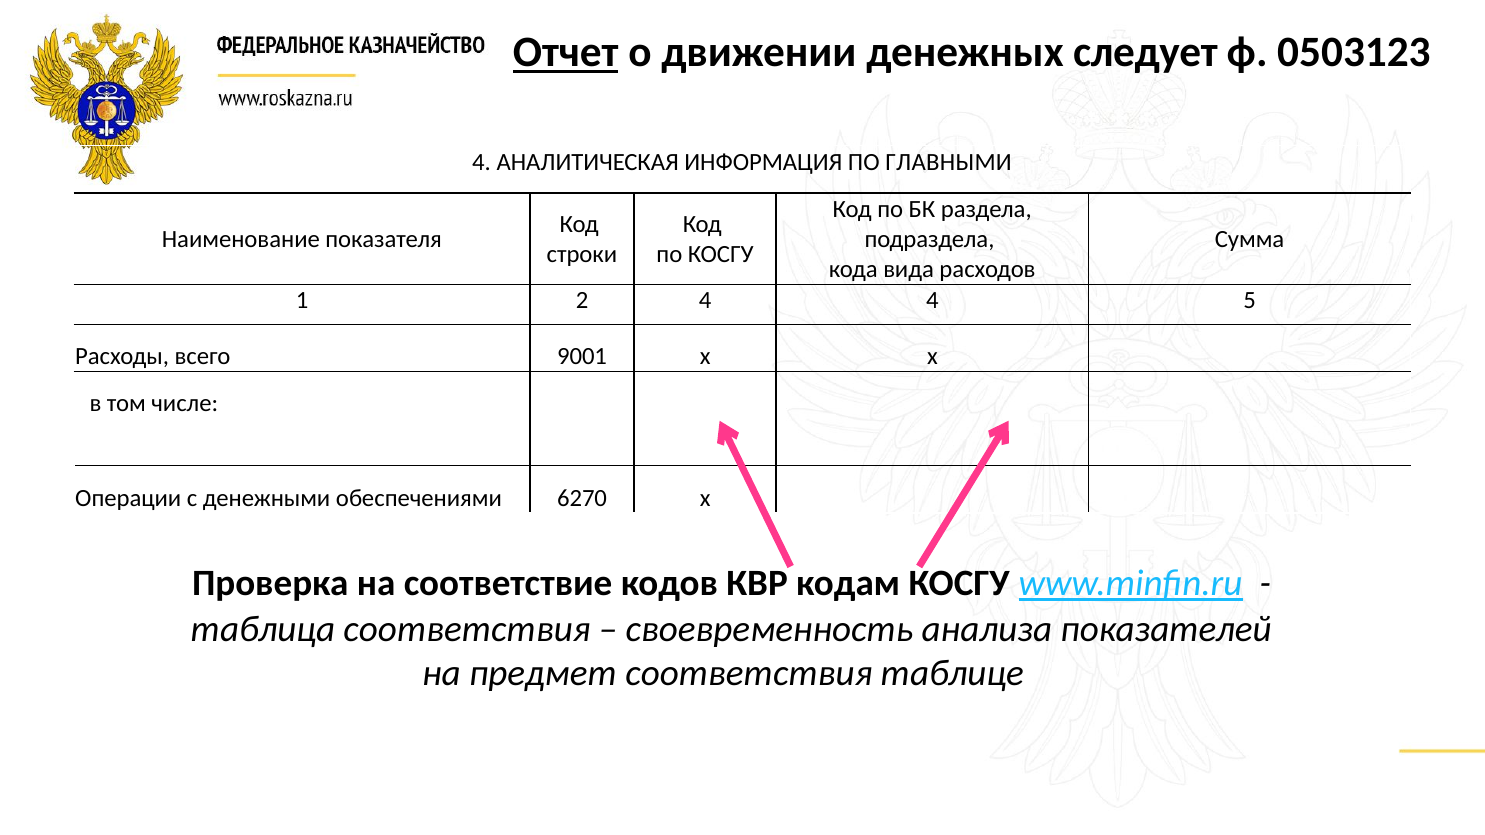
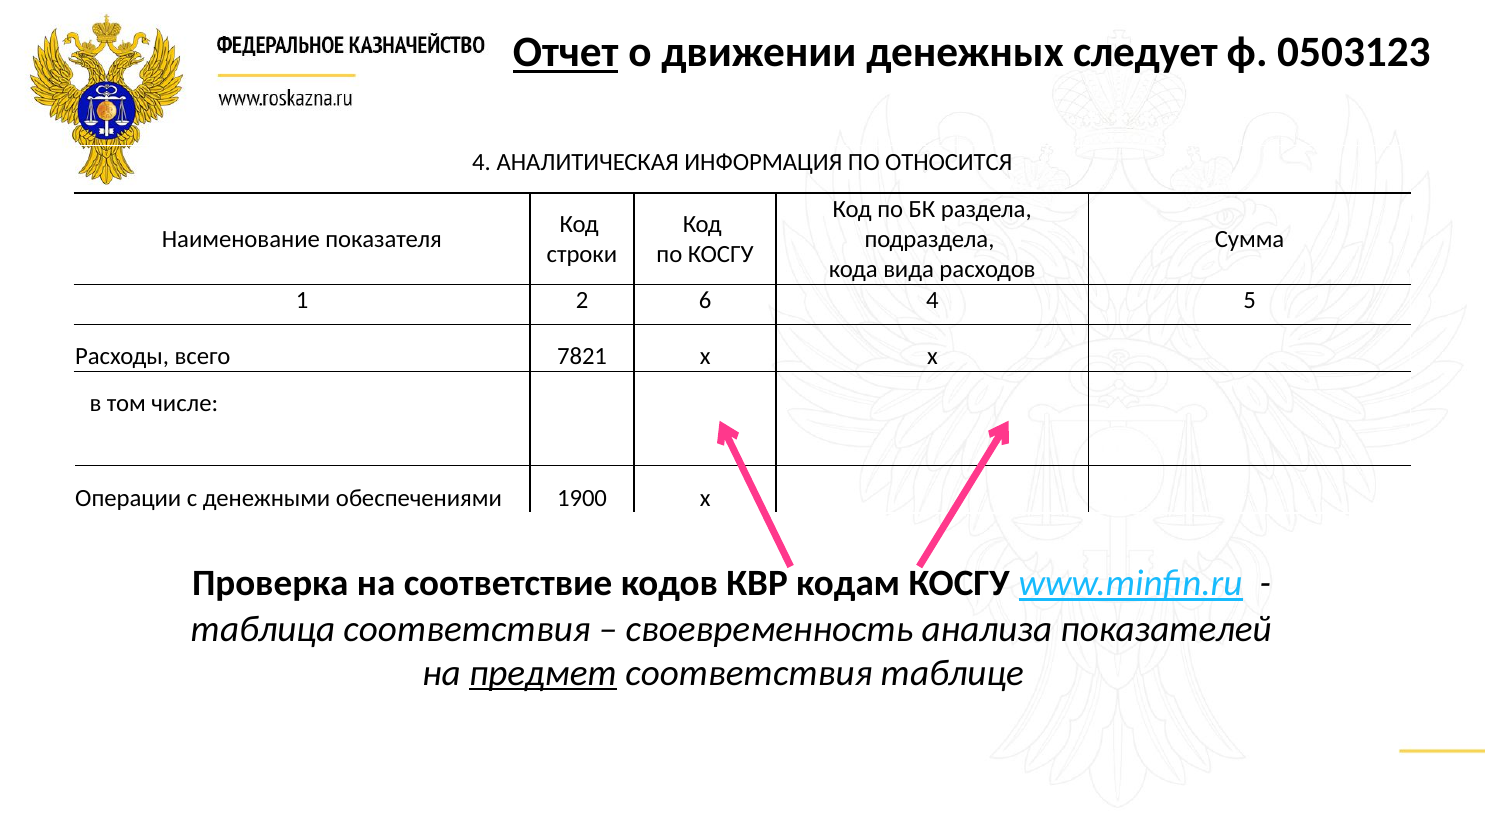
ГЛАВНЫМИ: ГЛАВНЫМИ -> ОТНОСИТСЯ (949, 162)
2 4: 4 -> 6 (705, 301)
9001: 9001 -> 7821 (582, 357)
6270: 6270 -> 1900 (582, 498)
предмет underline: none -> present (543, 674)
